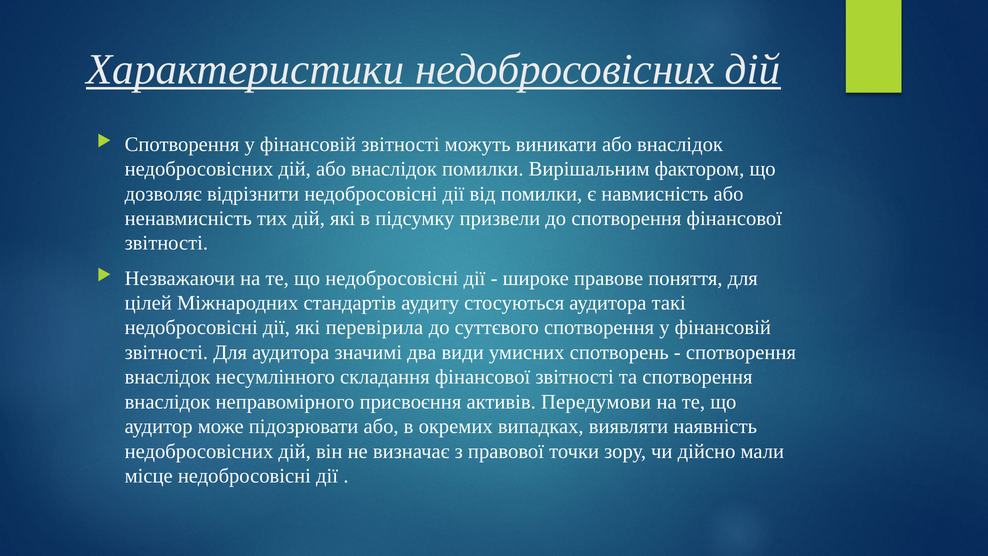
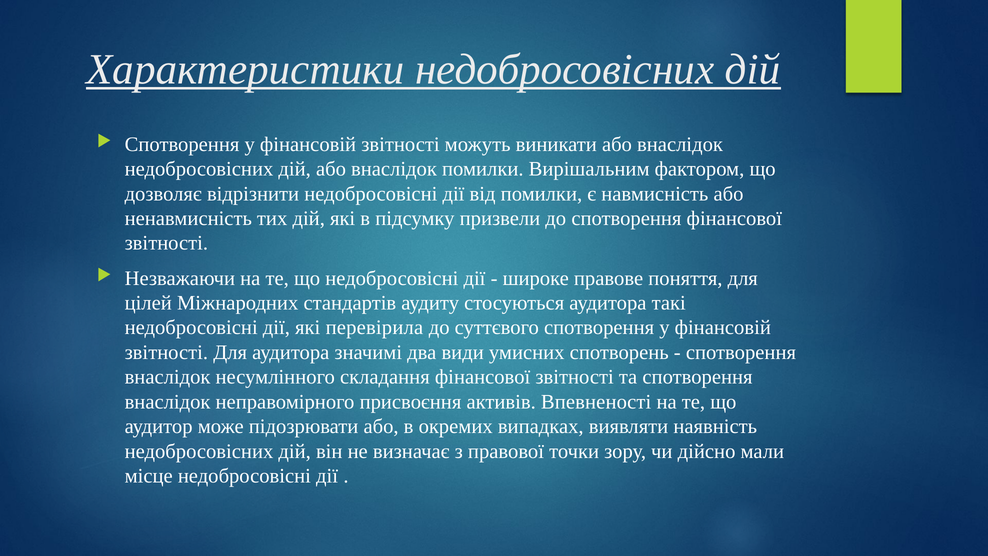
Передумови: Передумови -> Впевненості (596, 402)
